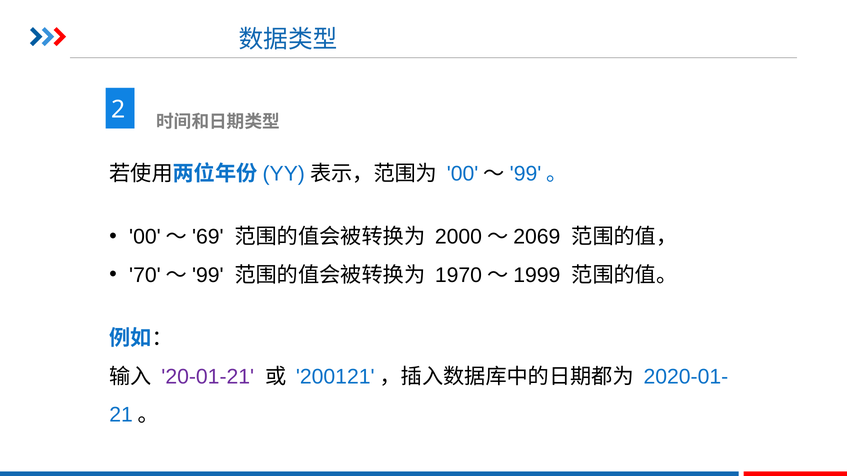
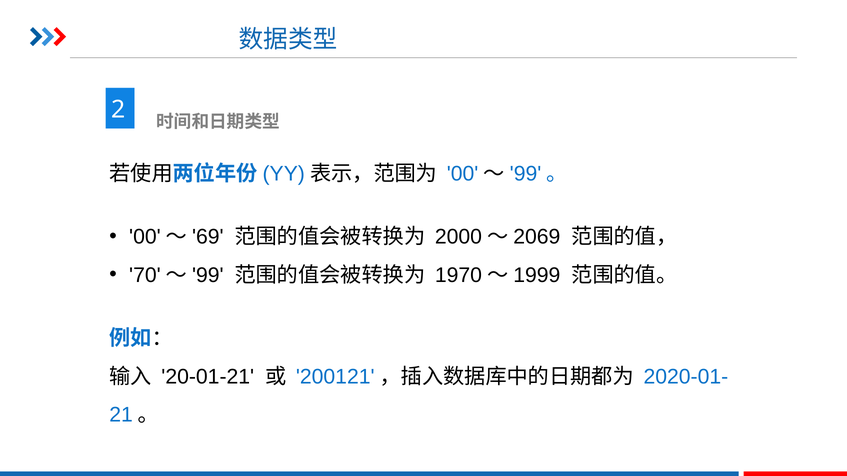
20-01-21 colour: purple -> black (208, 377)
